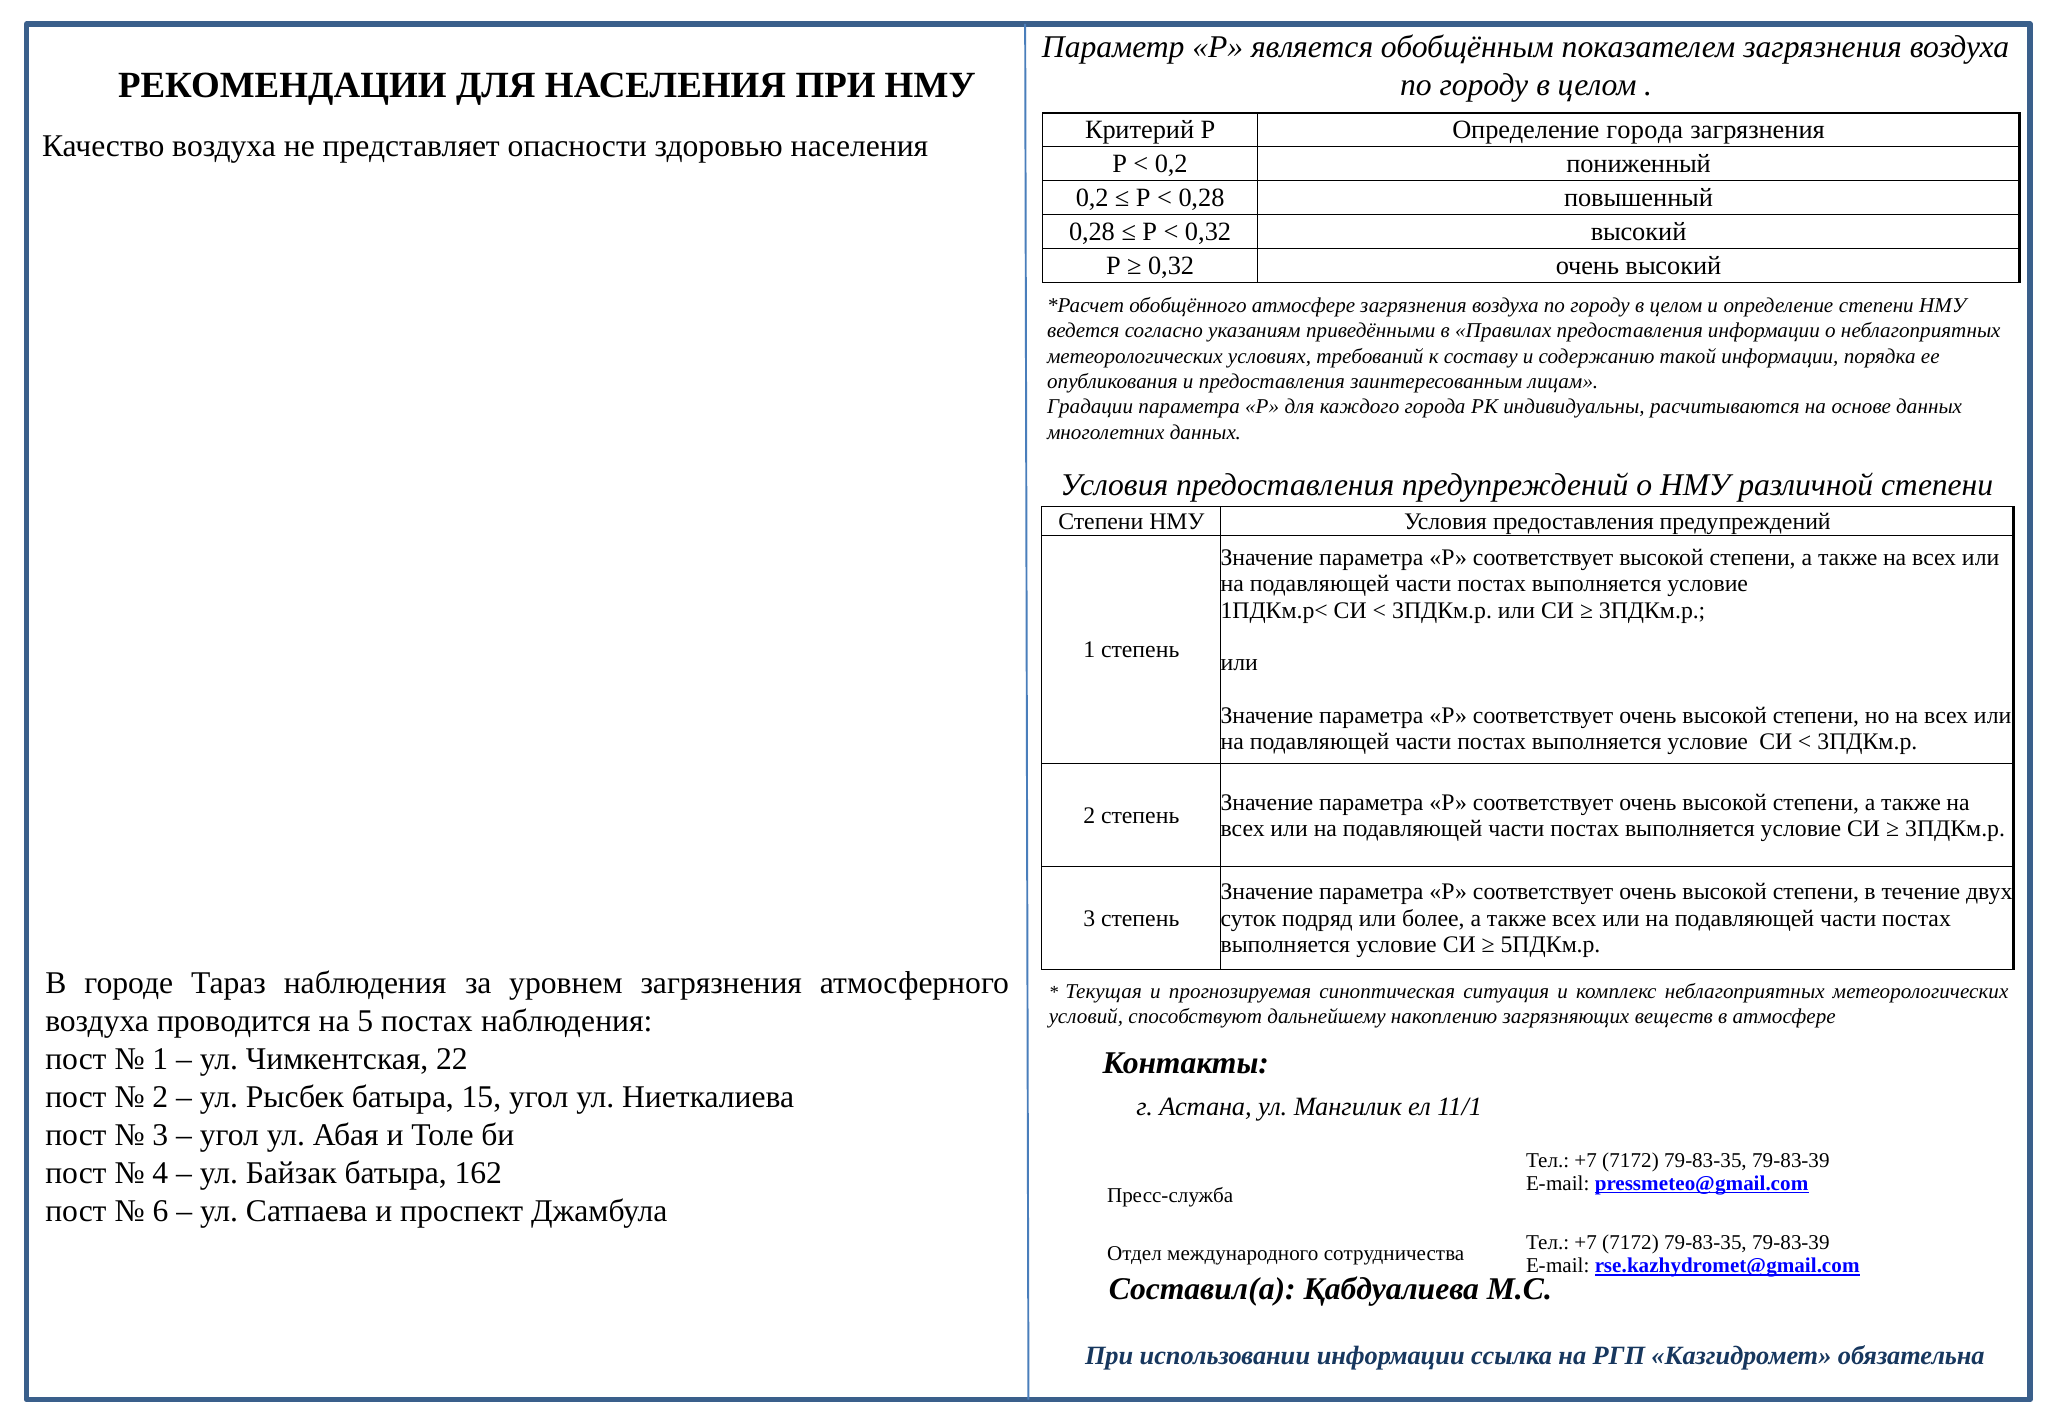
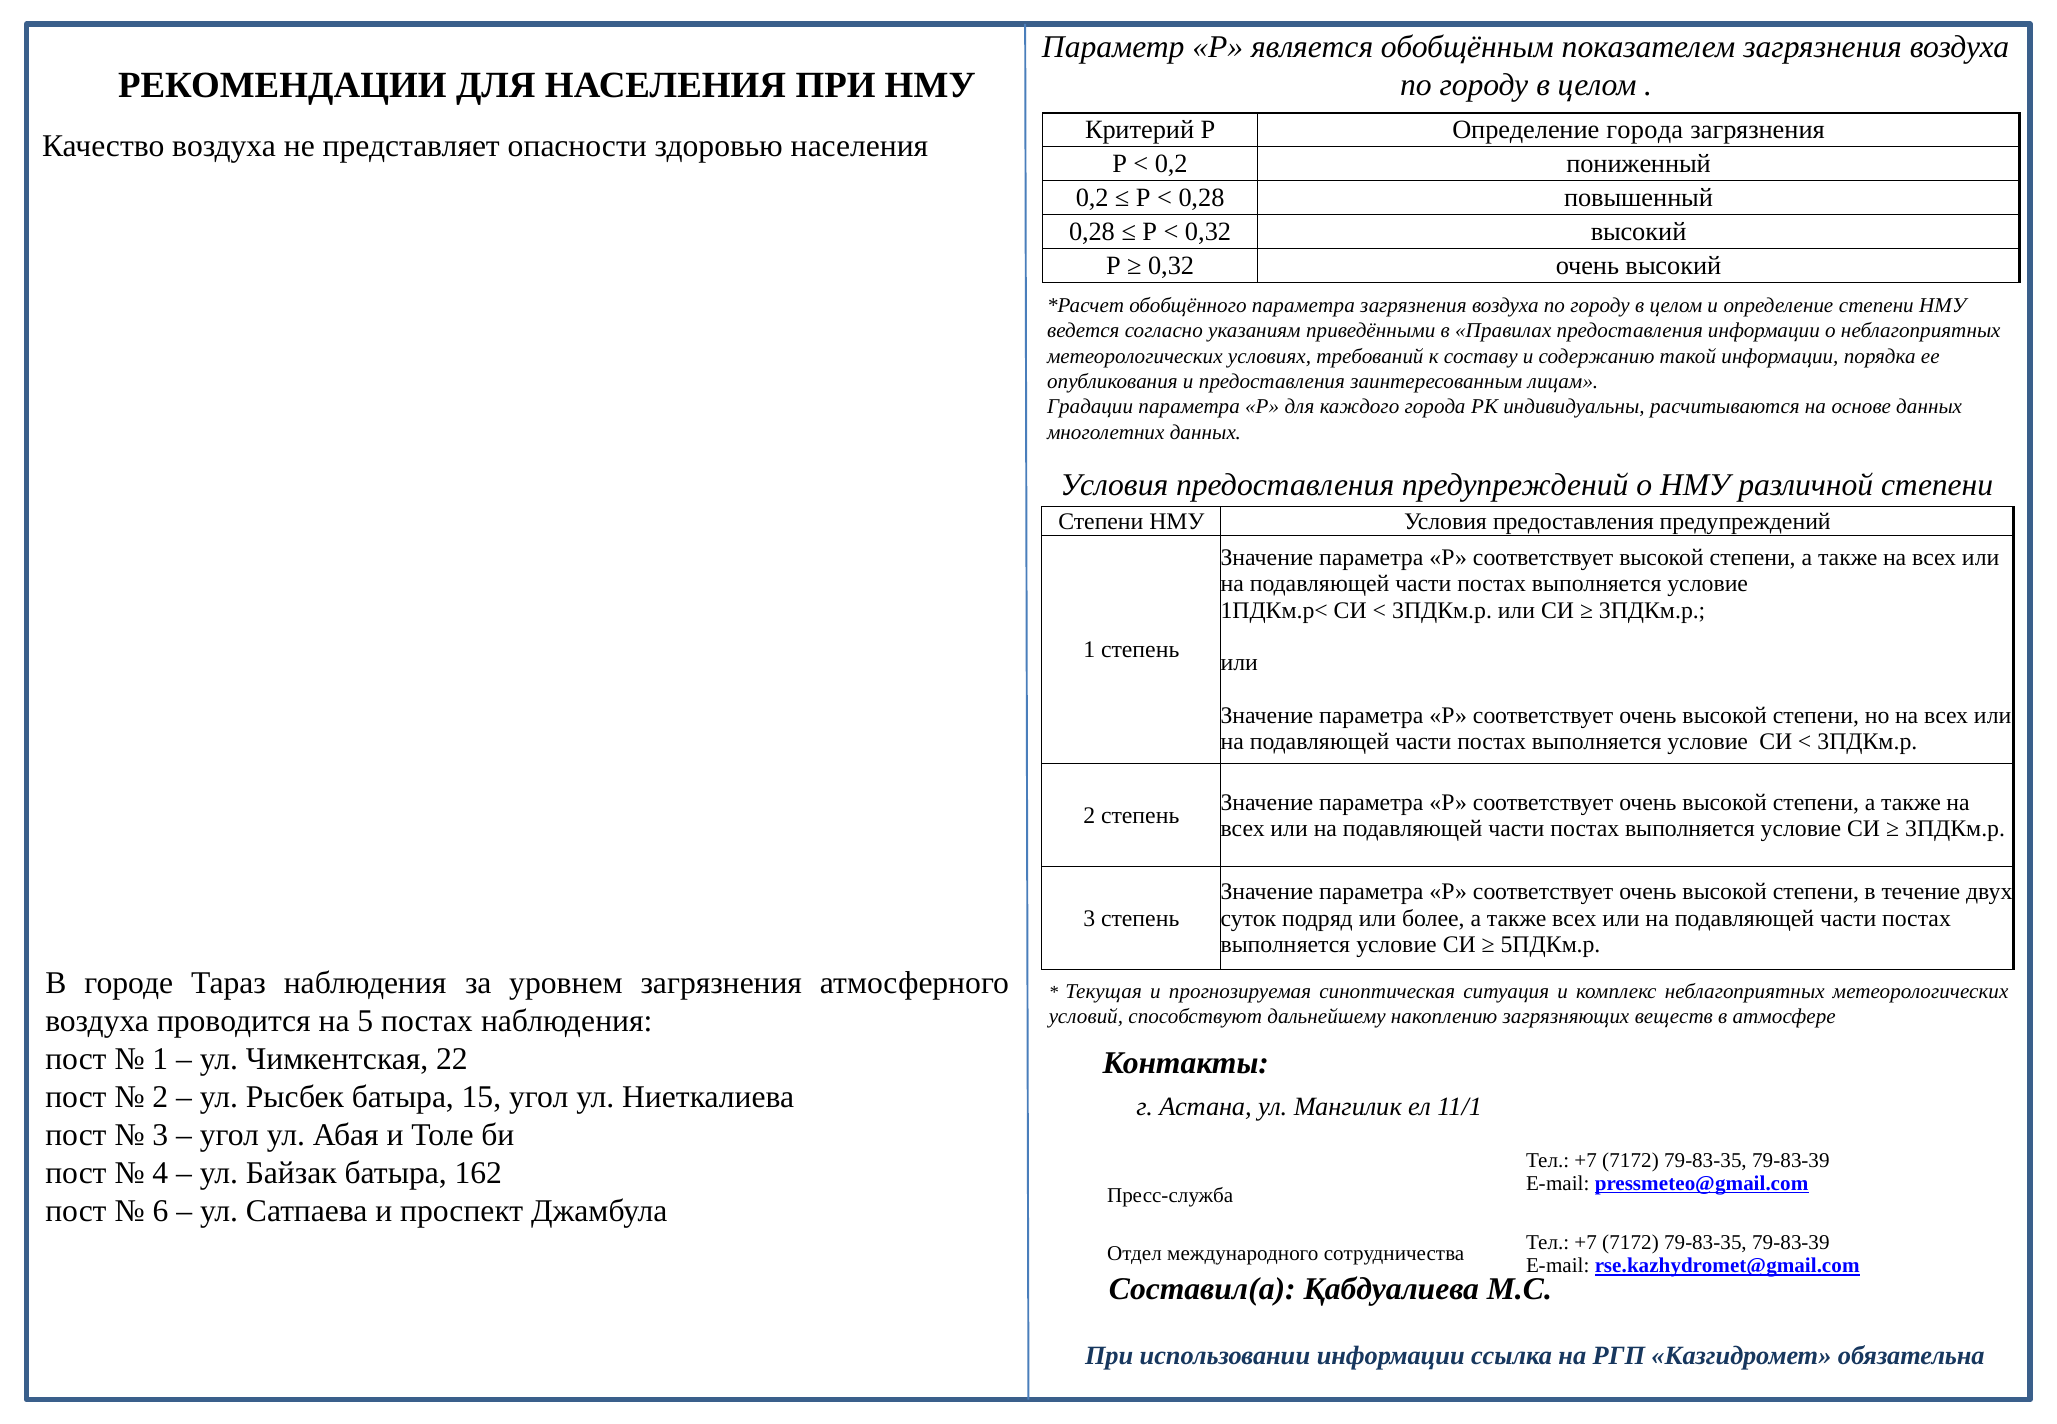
обобщённого атмосфере: атмосфере -> параметра (1303, 306)
